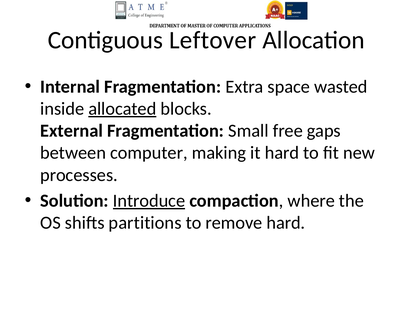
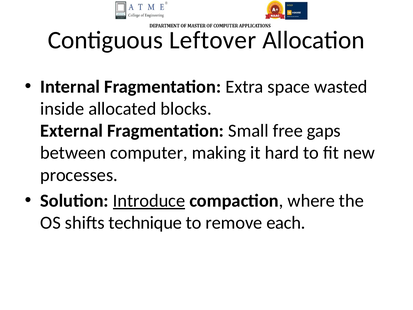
allocated underline: present -> none (122, 109)
partitions: partitions -> technique (145, 223)
remove hard: hard -> each (286, 223)
